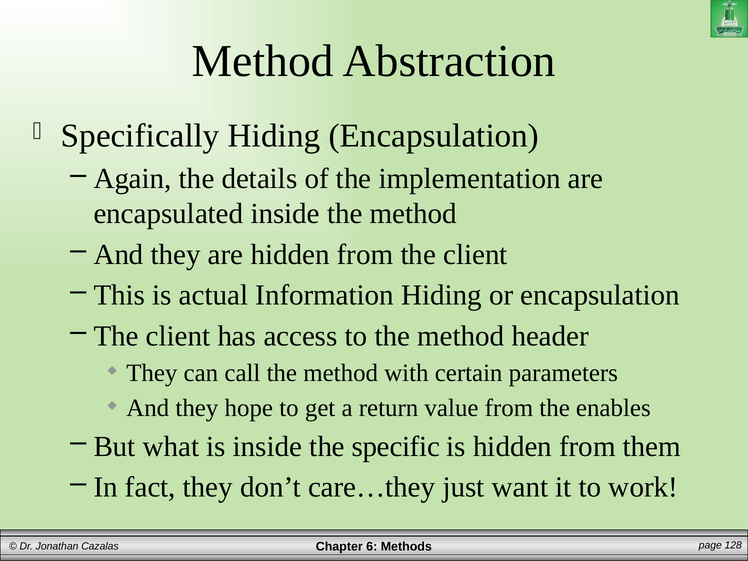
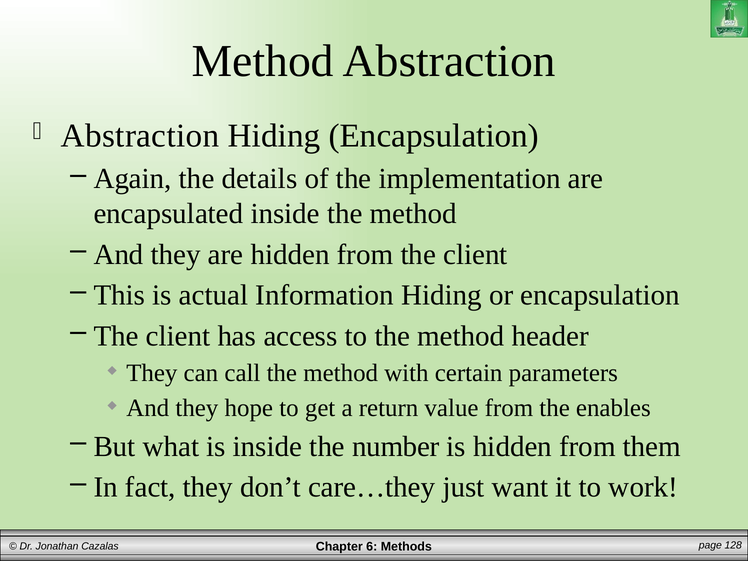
Specifically: Specifically -> Abstraction (140, 136)
specific: specific -> number (396, 446)
